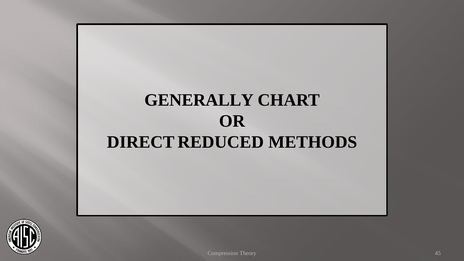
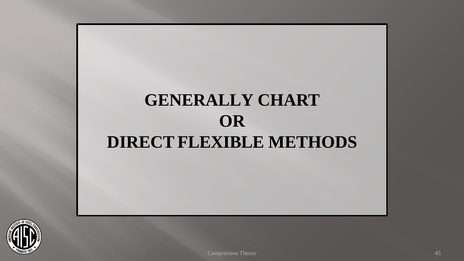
REDUCED: REDUCED -> FLEXIBLE (221, 142)
